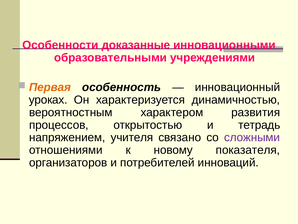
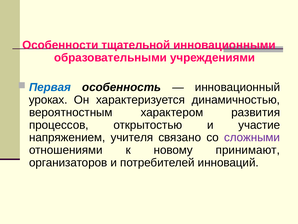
доказанные: доказанные -> тщательной (136, 45)
Первая colour: orange -> blue (50, 87)
тетрадь: тетрадь -> участие (259, 125)
показателя: показателя -> принимают (248, 150)
